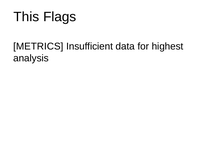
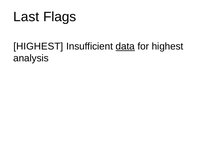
This: This -> Last (26, 17)
METRICS: METRICS -> HIGHEST (38, 46)
data underline: none -> present (125, 46)
